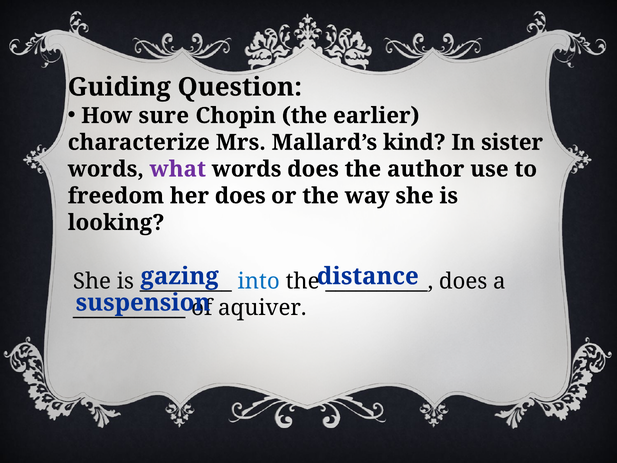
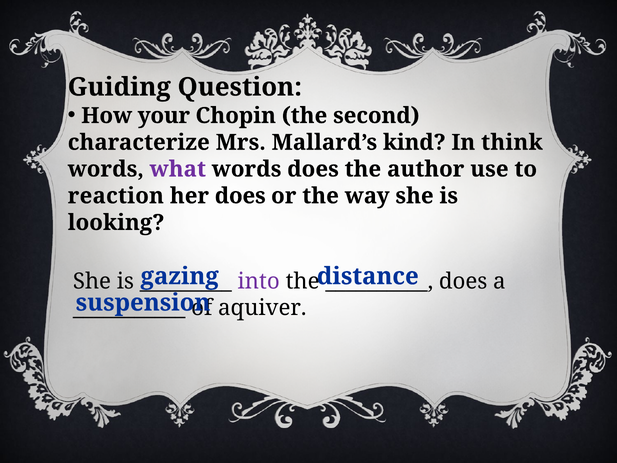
sure: sure -> your (164, 116)
earlier: earlier -> second (376, 116)
sister: sister -> think (512, 142)
freedom: freedom -> reaction (116, 196)
into colour: blue -> purple (259, 281)
